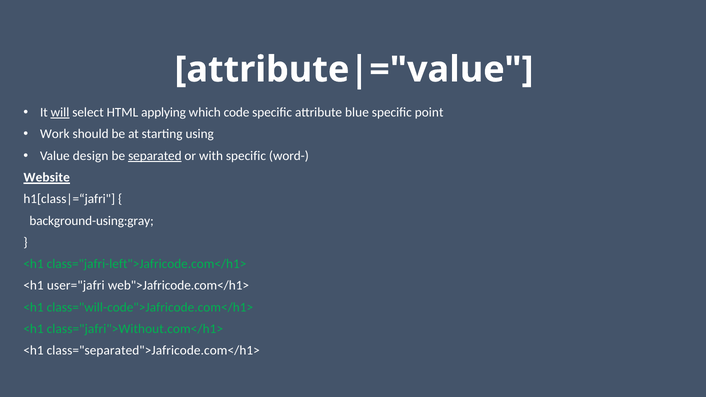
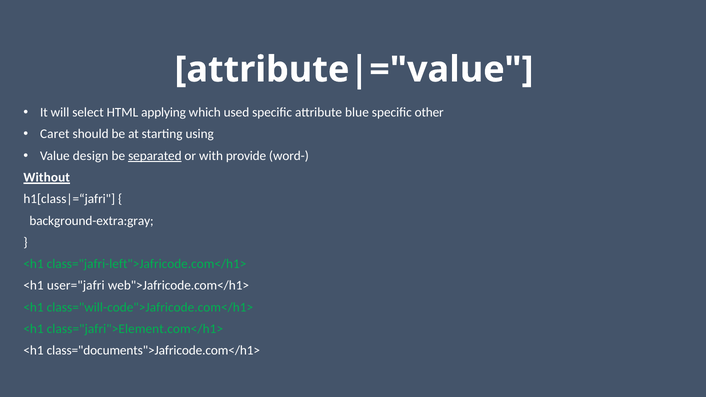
will underline: present -> none (60, 112)
code: code -> used (236, 112)
point: point -> other (429, 112)
Work: Work -> Caret (55, 134)
with specific: specific -> provide (246, 156)
Website: Website -> Without (47, 177)
background-using:gray: background-using:gray -> background-extra:gray (92, 221)
class="jafri">Without.com</h1>: class="jafri">Without.com</h1> -> class="jafri">Element.com</h1> (135, 329)
class="separated">Jafricode.com</h1>: class="separated">Jafricode.com</h1> -> class="documents">Jafricode.com</h1> (153, 351)
